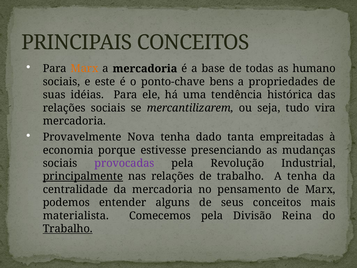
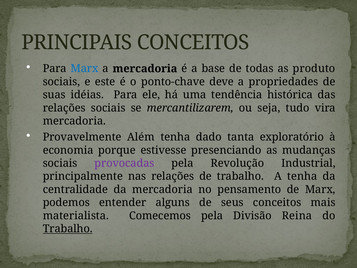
Marx colour: orange -> blue (84, 69)
humano: humano -> produto (314, 69)
bens: bens -> deve (222, 82)
Nova: Nova -> Além (141, 137)
empreitadas: empreitadas -> exploratório (292, 137)
principalmente underline: present -> none (83, 176)
